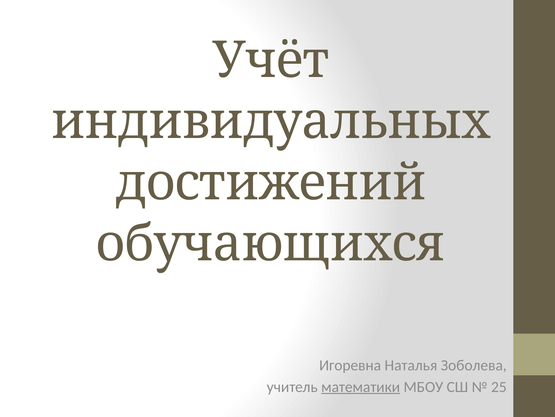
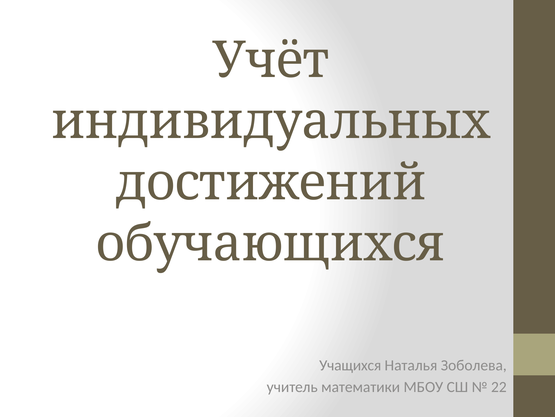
Игоревна: Игоревна -> Учащихся (350, 365)
математики underline: present -> none (361, 386)
25: 25 -> 22 (499, 386)
